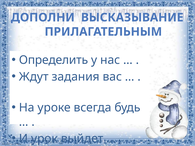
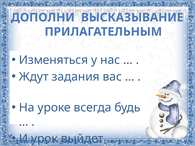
Определить: Определить -> Изменяться (54, 60)
